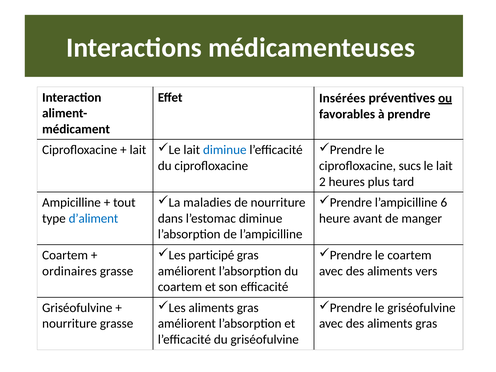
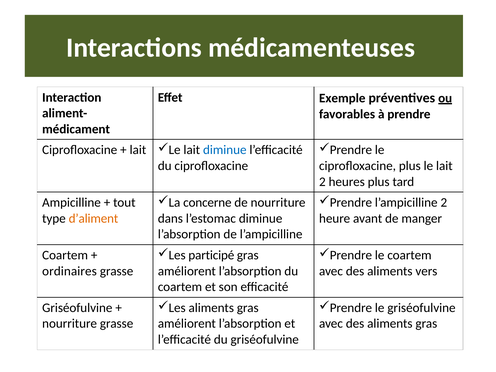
Insérées: Insérées -> Exemple (342, 98)
ciprofloxacine sucs: sucs -> plus (410, 166)
maladies: maladies -> concerne (207, 203)
l’ampicilline 6: 6 -> 2 (444, 203)
d’aliment colour: blue -> orange (93, 218)
